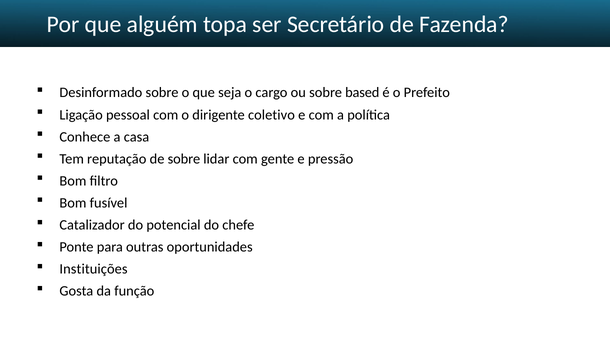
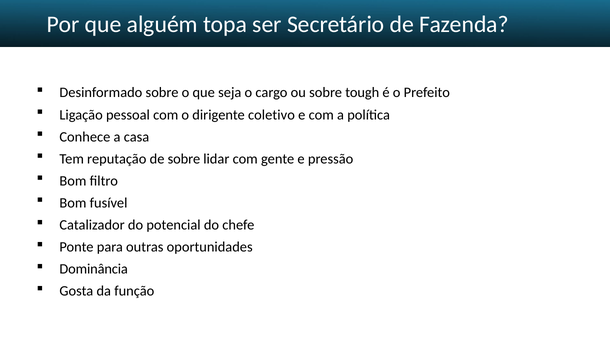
based: based -> tough (362, 93)
Instituições: Instituições -> Dominância (94, 269)
